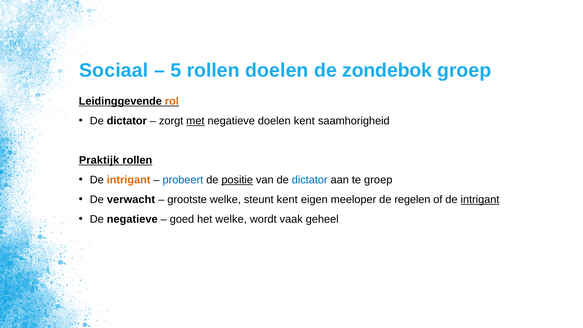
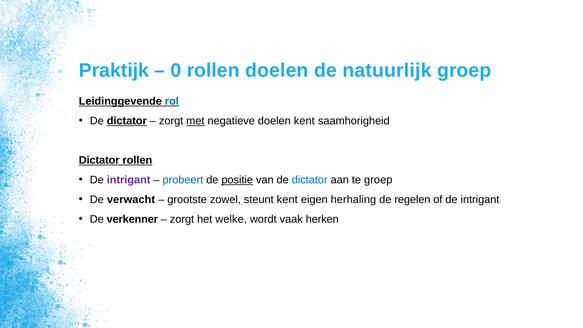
Sociaal: Sociaal -> Praktijk (114, 71)
5: 5 -> 0 (176, 71)
zondebok: zondebok -> natuurlijk (387, 71)
rol colour: orange -> blue (172, 101)
dictator underline: none -> present (127, 121)
Praktijk: Praktijk -> Dictator (99, 160)
intrigant colour: orange -> purple (129, 180)
grootste welke: welke -> zowel (225, 200)
meeloper: meeloper -> herhaling (353, 200)
intrigant underline: present -> none (480, 200)
De negatieve: negatieve -> verkenner (132, 219)
goed: goed -> zorgt (182, 219)
geheel: geheel -> herken (322, 219)
